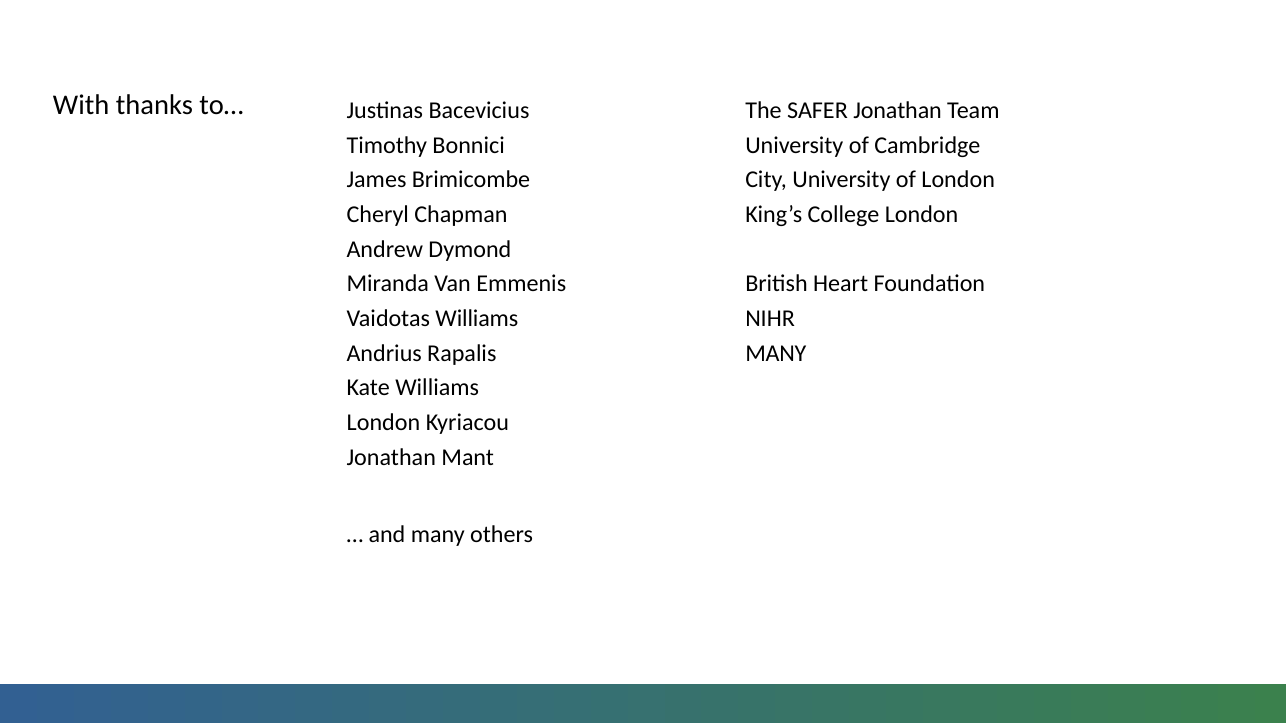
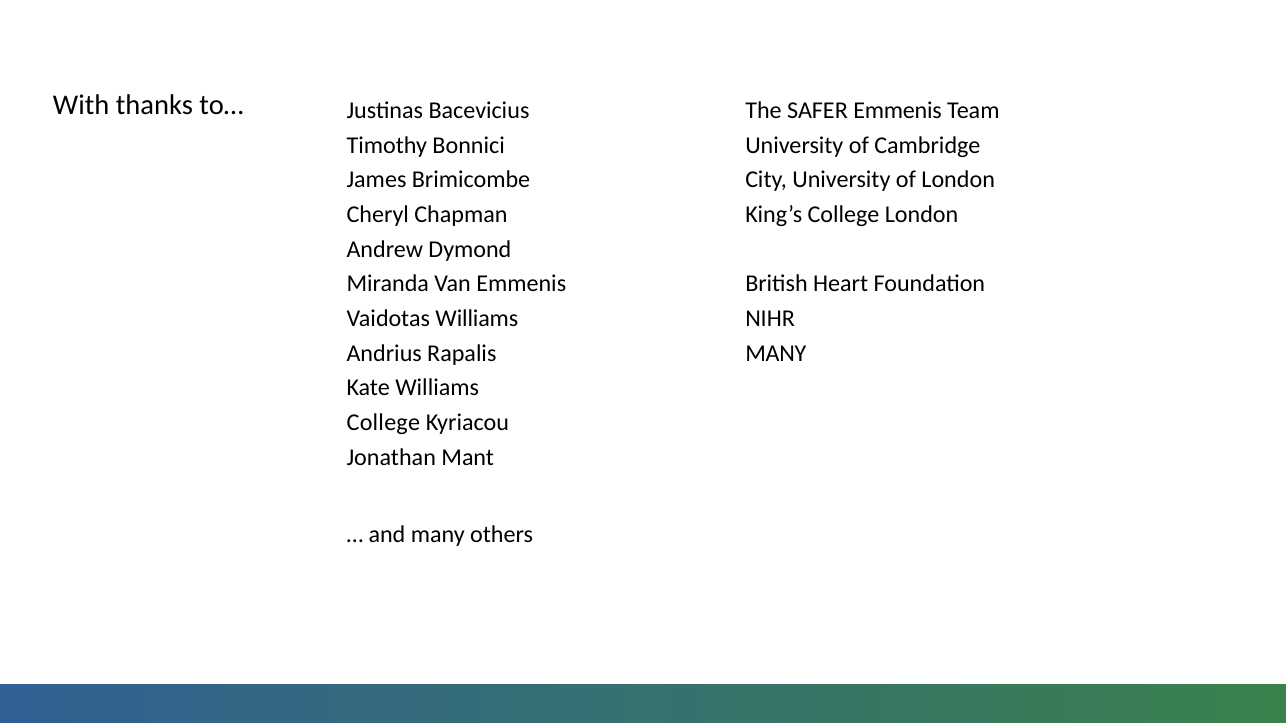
SAFER Jonathan: Jonathan -> Emmenis (898, 110)
London: London -> College (383, 423)
